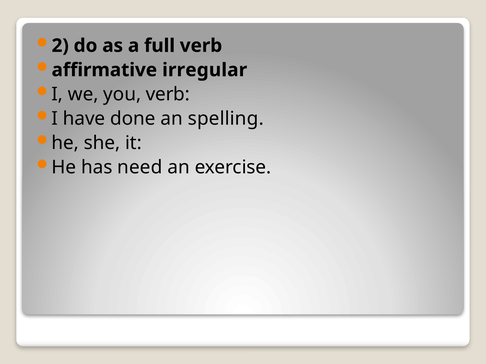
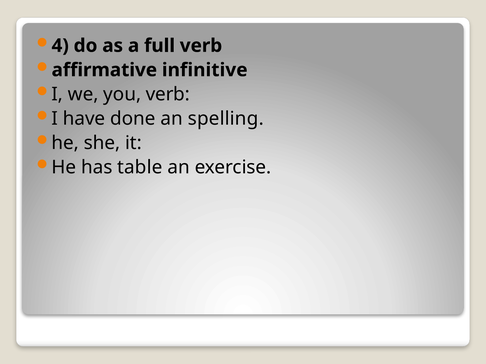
2: 2 -> 4 (60, 46)
irregular: irregular -> infinitive (205, 70)
need: need -> table (140, 168)
